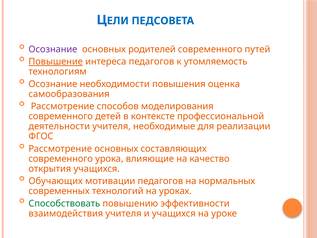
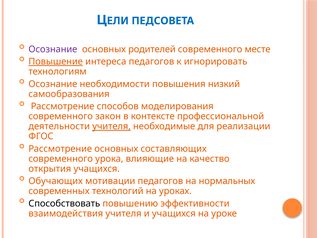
путей: путей -> месте (258, 49)
утомляемость: утомляемость -> игнорировать (216, 62)
оценка: оценка -> низкий (224, 84)
детей: детей -> закон (108, 116)
учителя underline: none -> present (112, 126)
Способствовать colour: green -> black (64, 203)
